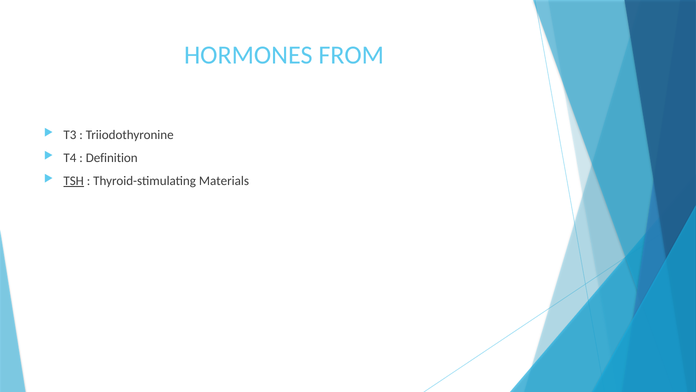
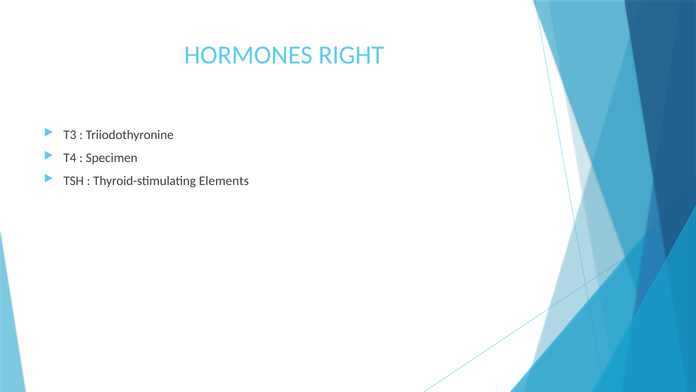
FROM: FROM -> RIGHT (351, 55)
Definition: Definition -> Specimen (112, 158)
TSH underline: present -> none (74, 181)
Materials: Materials -> Elements (224, 181)
